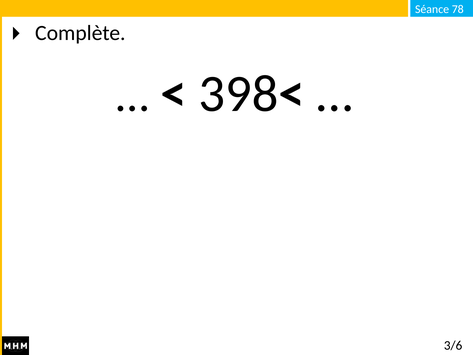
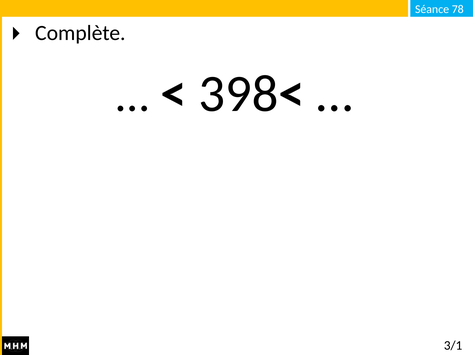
3/6: 3/6 -> 3/1 (453, 345)
